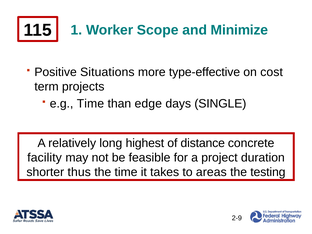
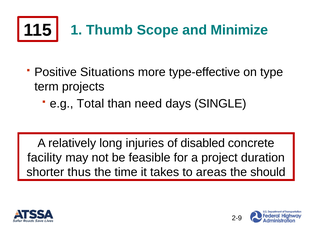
Worker: Worker -> Thumb (109, 30)
cost: cost -> type (272, 72)
e.g Time: Time -> Total (90, 104)
edge: edge -> need (148, 104)
highest: highest -> injuries (145, 143)
distance: distance -> disabled (203, 143)
testing: testing -> should (268, 172)
